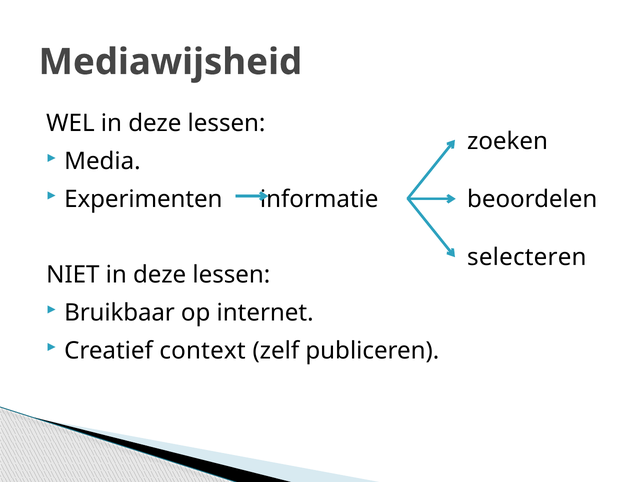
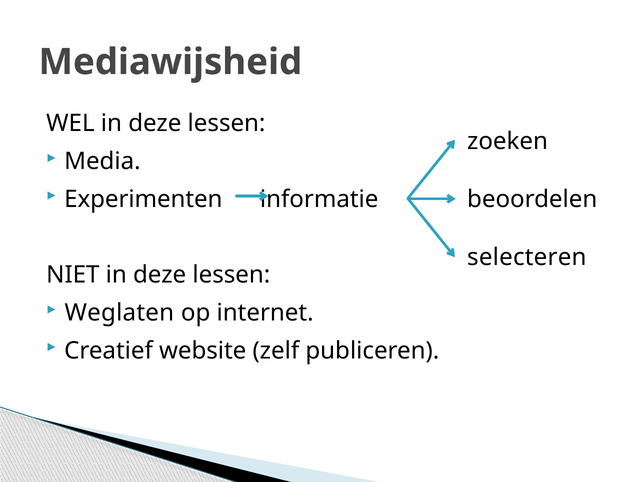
Bruikbaar: Bruikbaar -> Weglaten (119, 313)
context: context -> website (203, 351)
